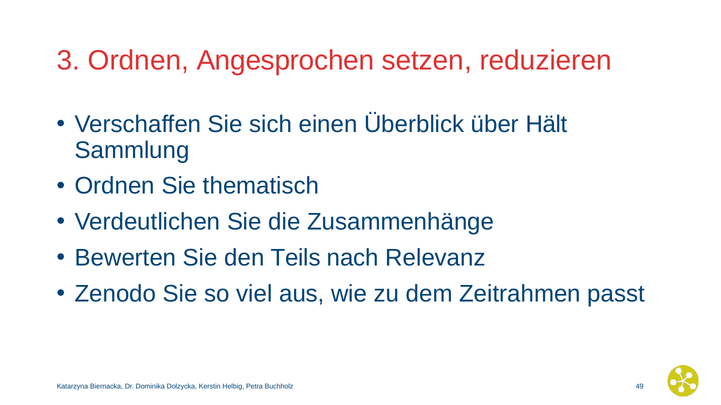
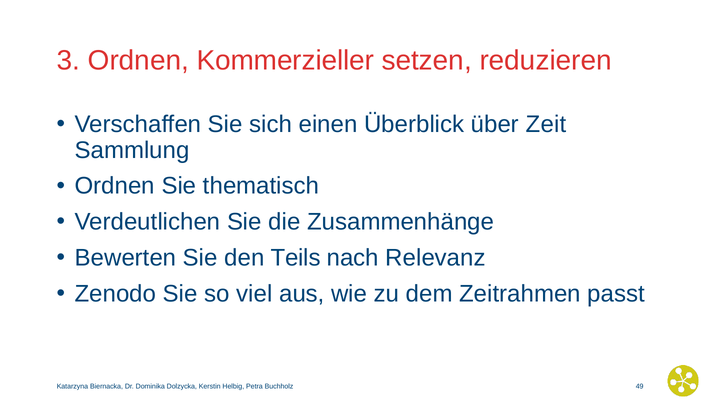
Angesprochen: Angesprochen -> Kommerzieller (285, 61)
Hält: Hält -> Zeit (546, 124)
